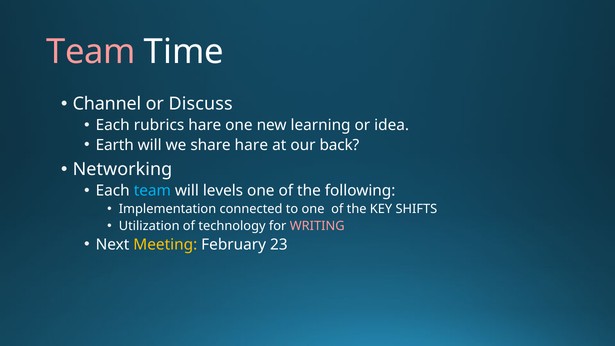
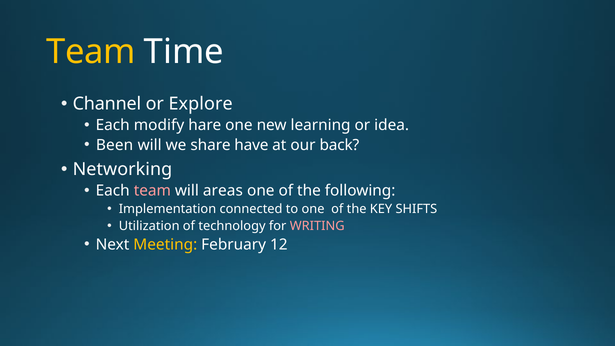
Team colour: pink -> yellow (91, 52)
Discuss: Discuss -> Explore (201, 104)
rubrics: rubrics -> modify (159, 125)
Earth: Earth -> Been (115, 145)
share hare: hare -> have (251, 145)
team colour: light blue -> pink (152, 191)
levels: levels -> areas (223, 191)
23: 23 -> 12 (279, 244)
